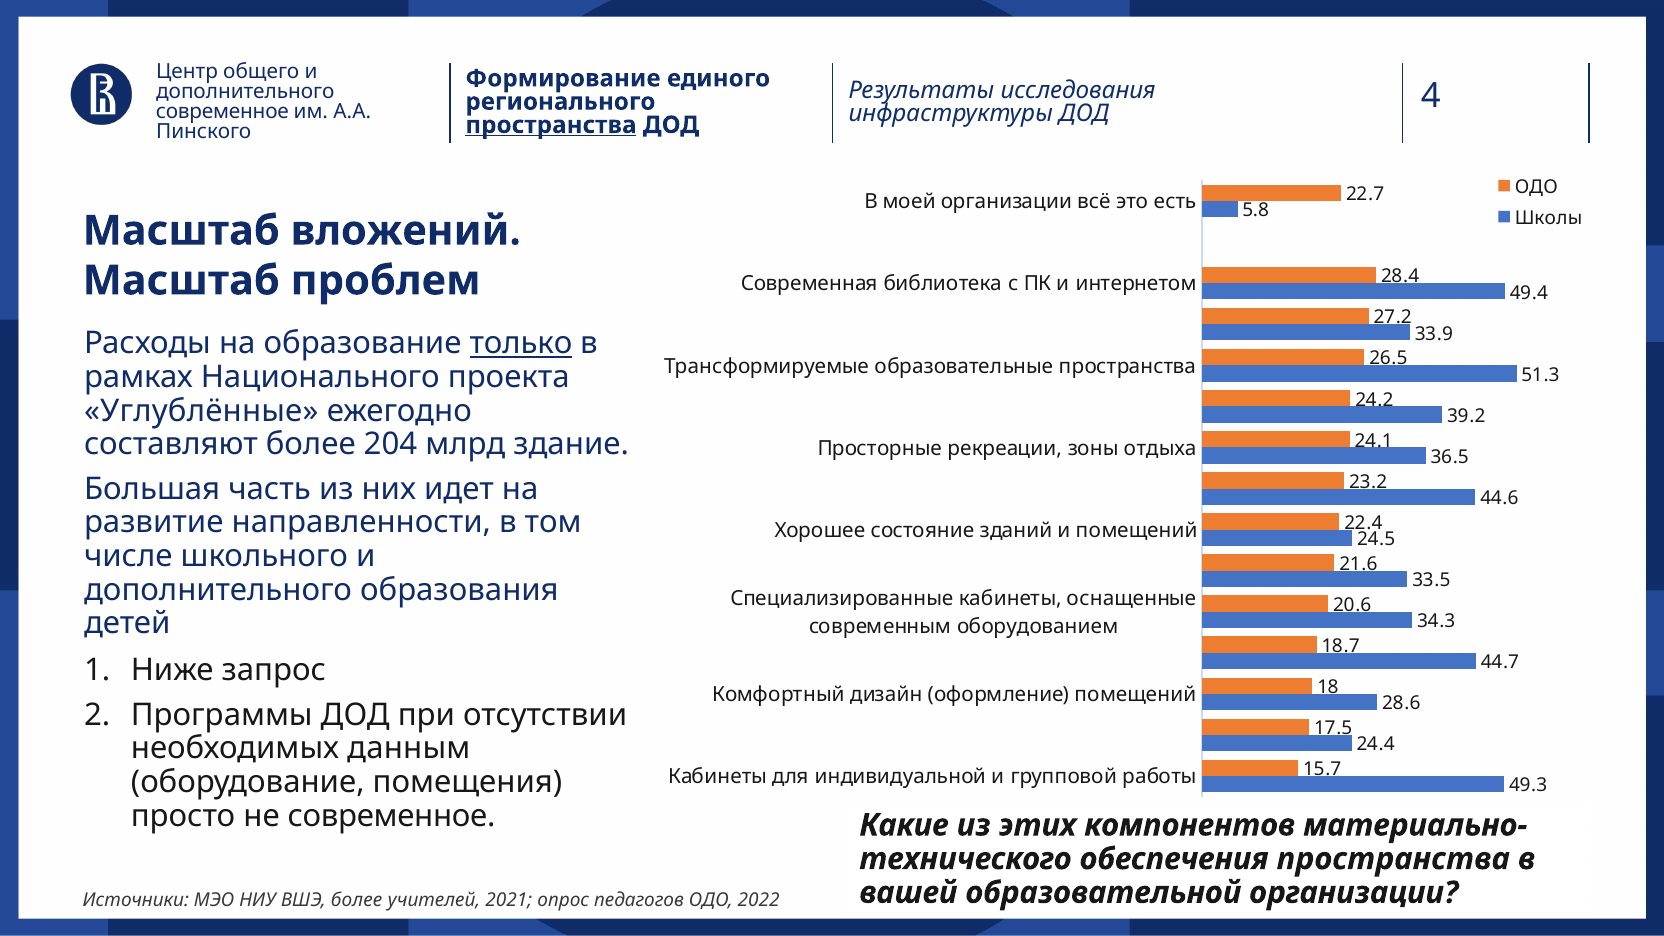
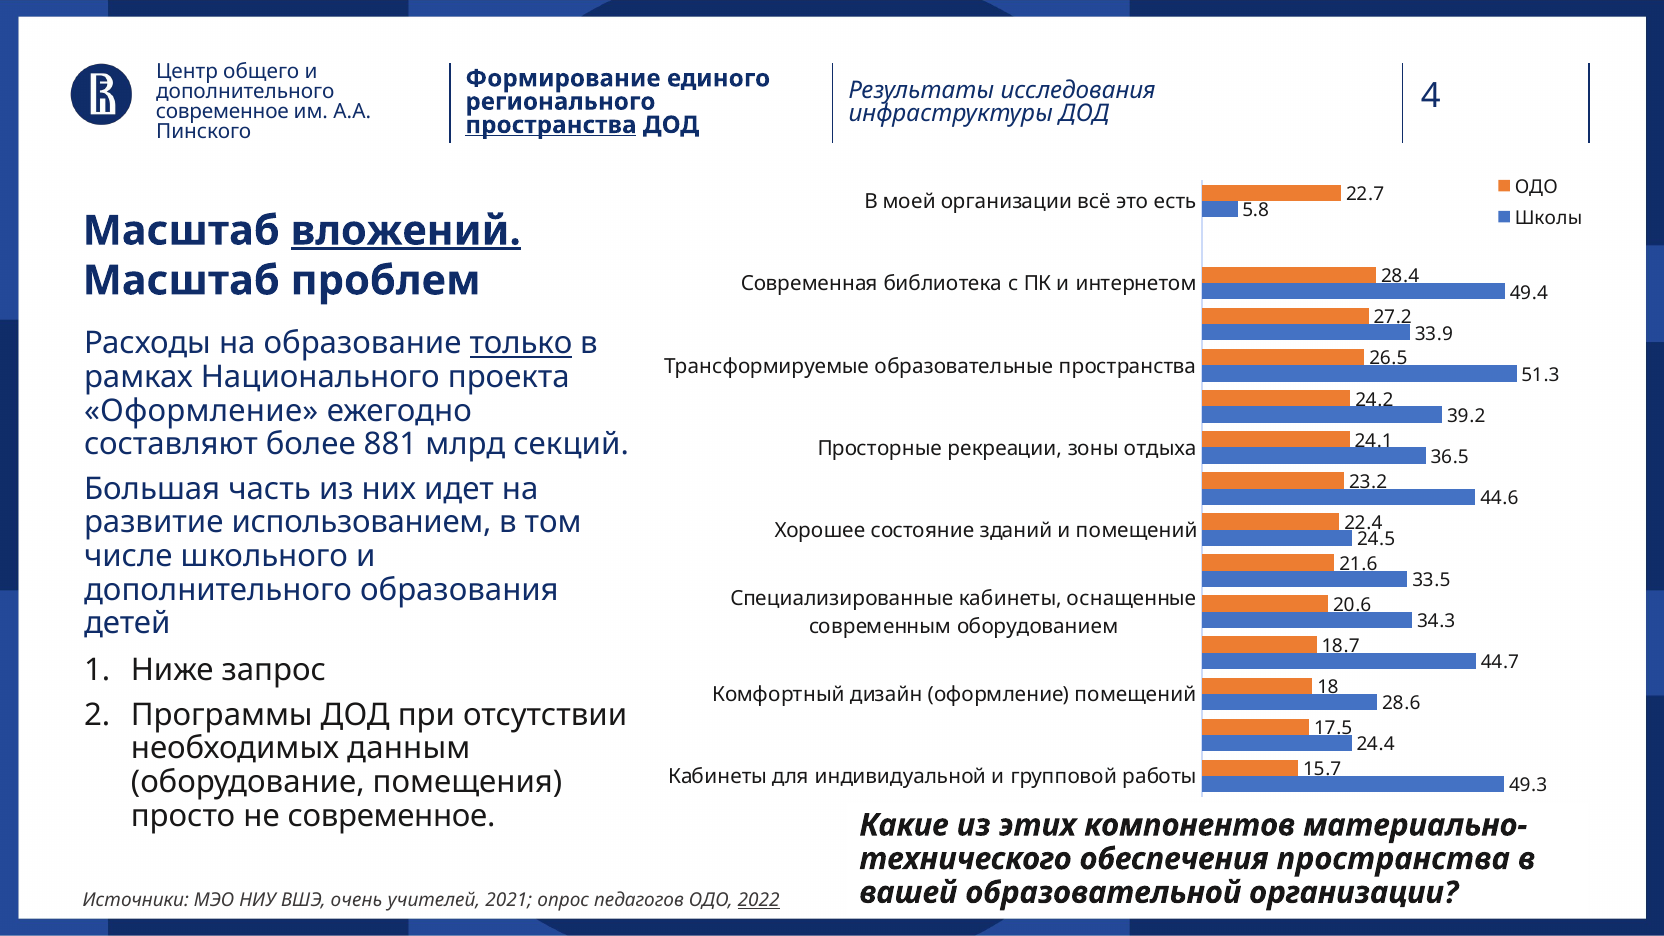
вложений underline: none -> present (406, 231)
Углублённые: Углублённые -> Оформление (201, 411)
204: 204 -> 881 (390, 445)
здание: здание -> секций (571, 445)
направленности: направленности -> использованием (361, 522)
ВШЭ более: более -> очень (357, 900)
2022 underline: none -> present (759, 900)
